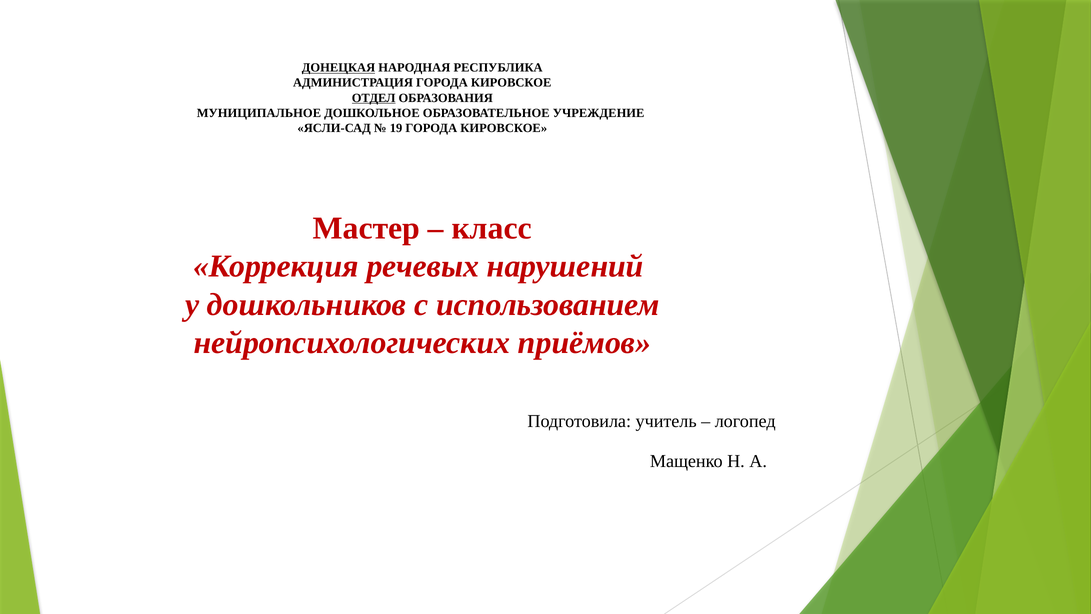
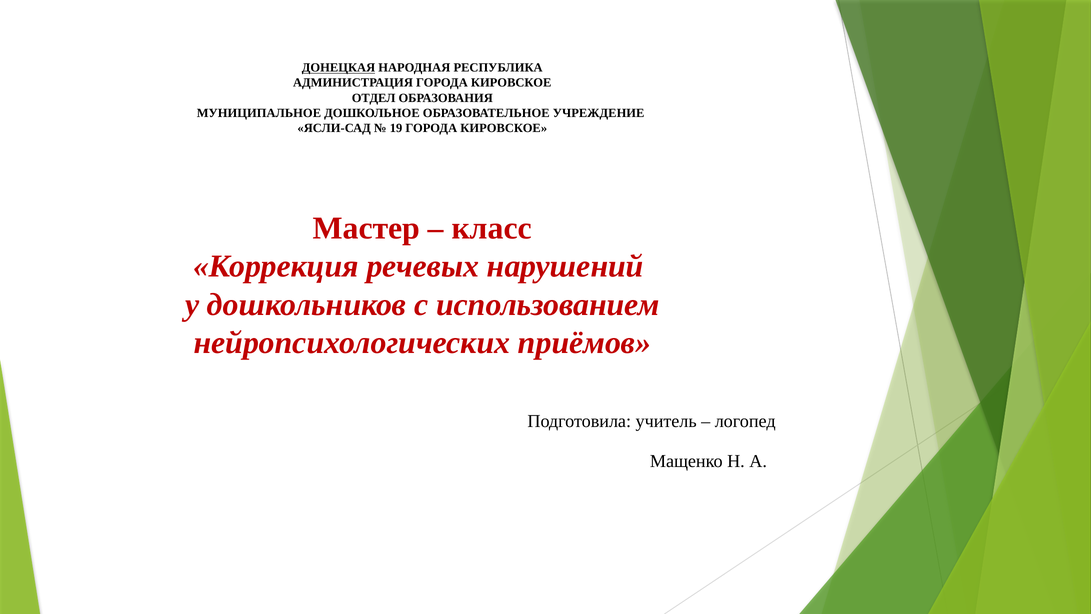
ОТДЕЛ underline: present -> none (374, 98)
